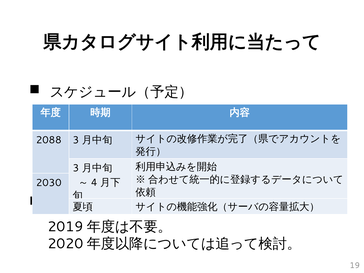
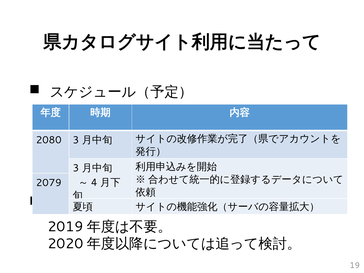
2088: 2088 -> 2080 (49, 140)
2030: 2030 -> 2079 (49, 183)
